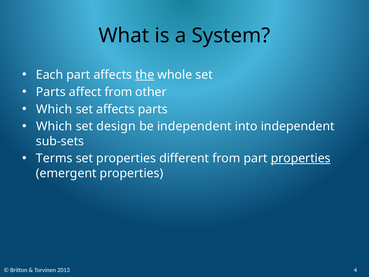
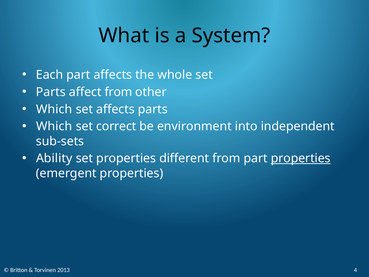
the underline: present -> none (145, 75)
design: design -> correct (116, 126)
be independent: independent -> environment (194, 126)
Terms: Terms -> Ability (54, 158)
